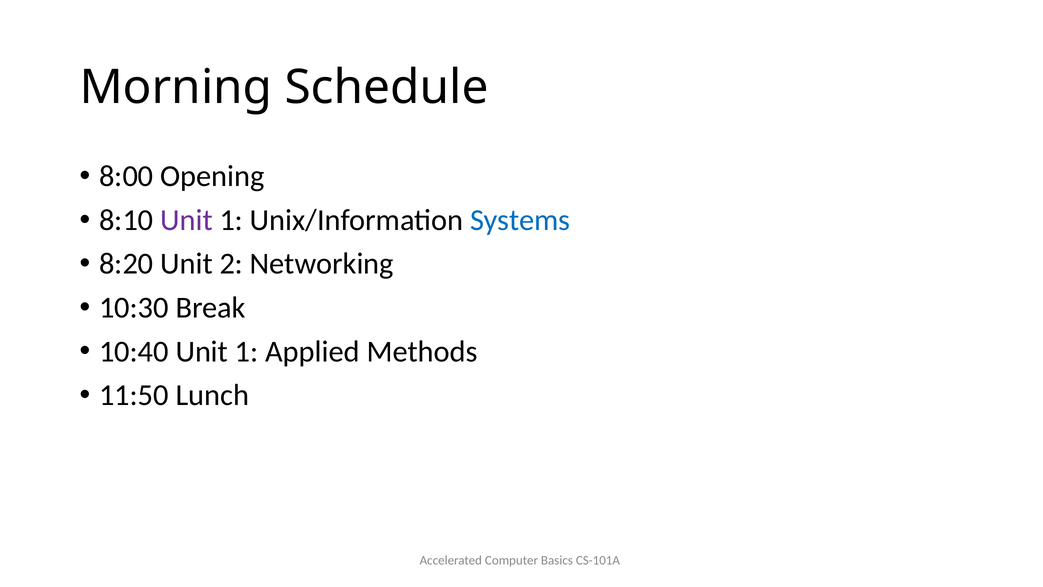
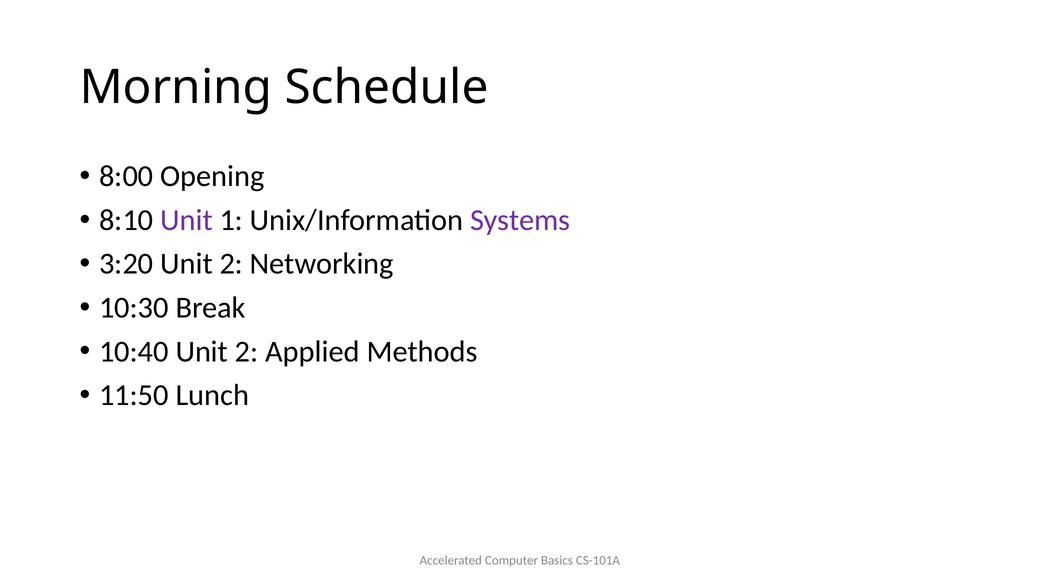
Systems colour: blue -> purple (520, 220)
8:20: 8:20 -> 3:20 (126, 264)
10:40 Unit 1: 1 -> 2 (247, 351)
